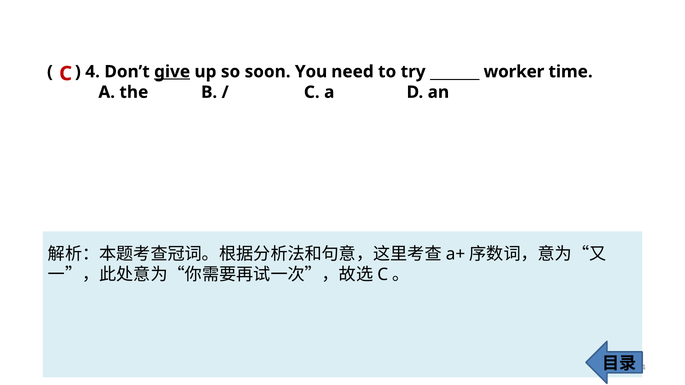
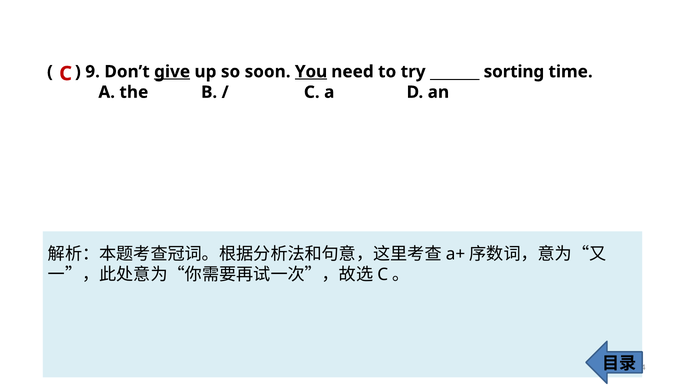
4: 4 -> 9 (93, 72)
You underline: none -> present (311, 72)
worker: worker -> sorting (514, 72)
